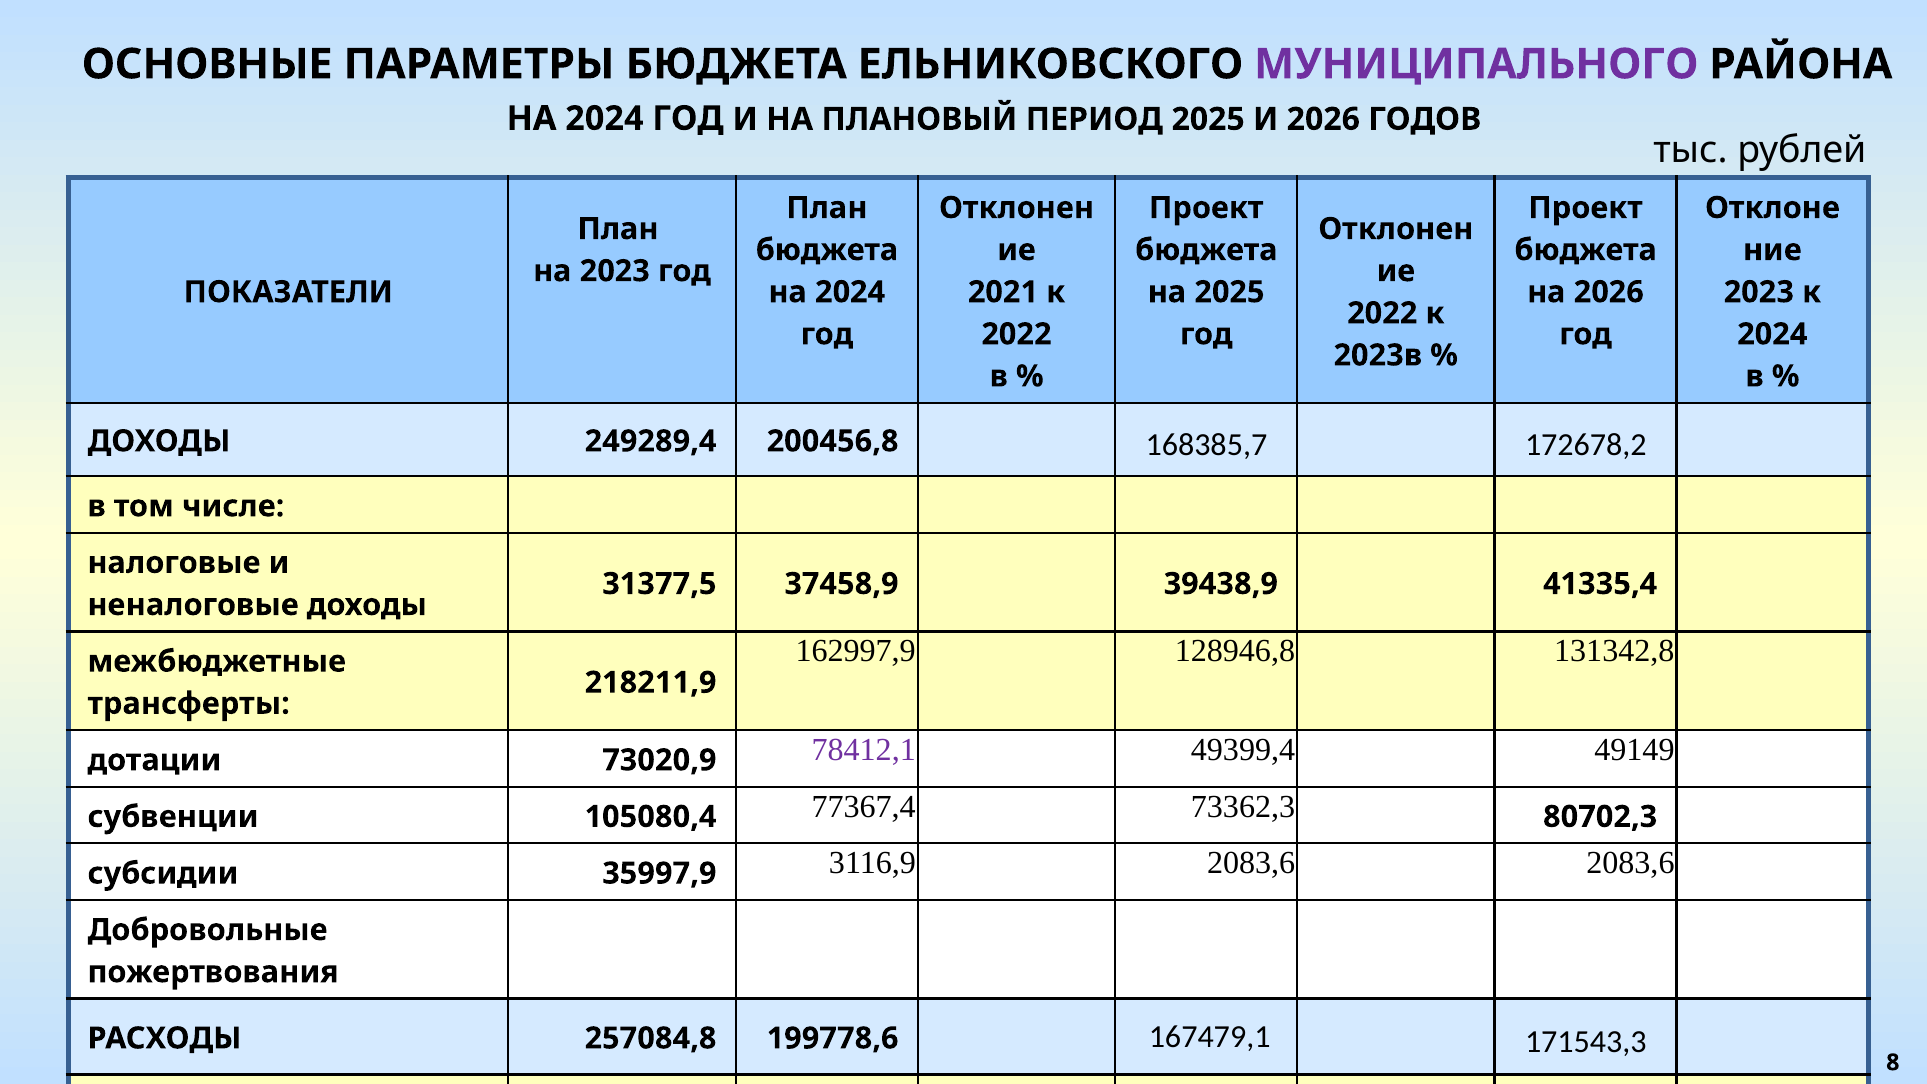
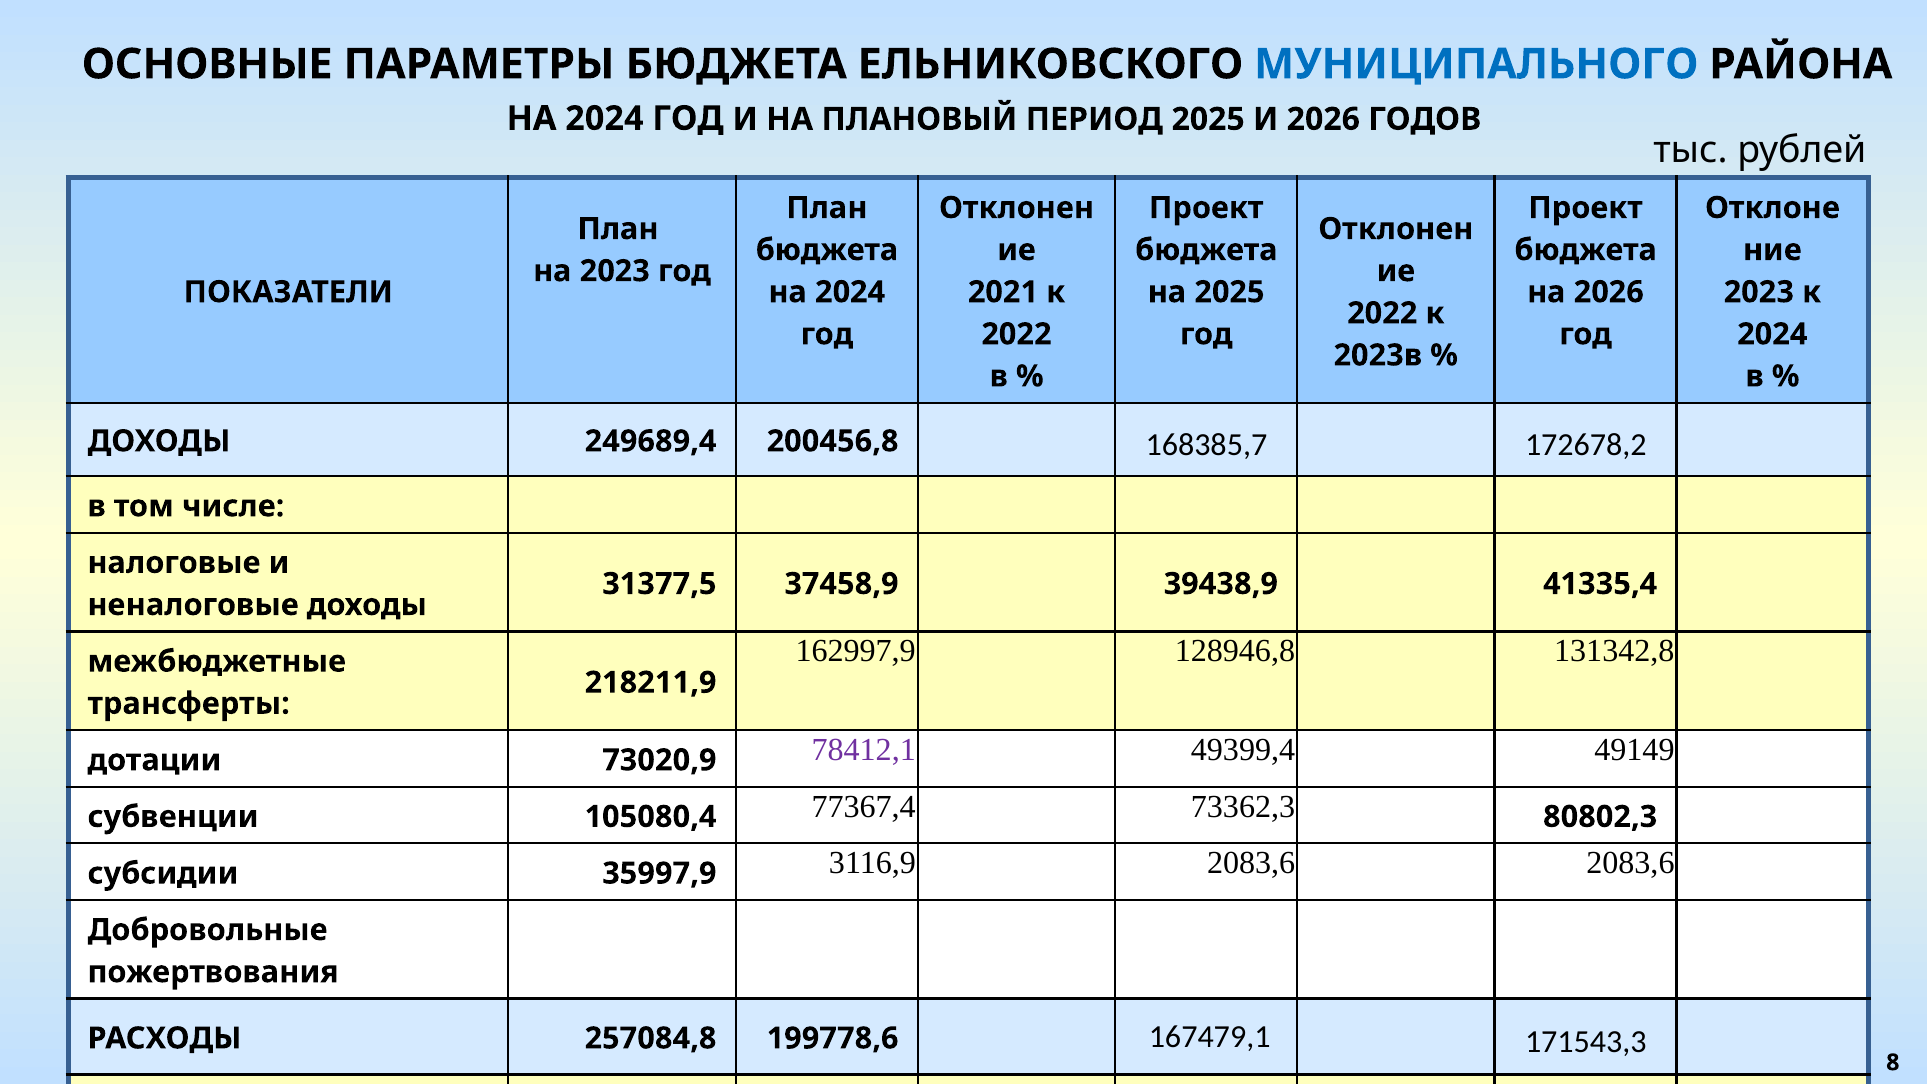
МУНИЦИПАЛЬНОГО colour: purple -> blue (1476, 64)
249289,4: 249289,4 -> 249689,4 (651, 441)
80702,3: 80702,3 -> 80802,3 (1600, 817)
